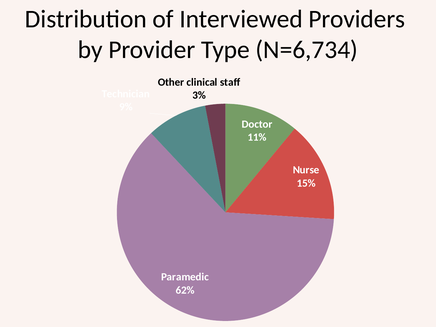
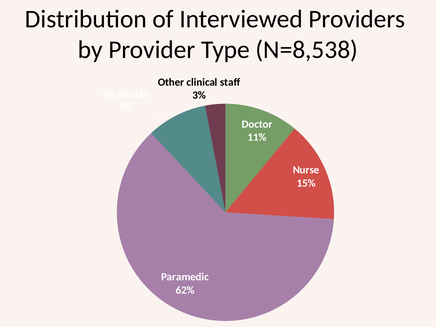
N=6,734: N=6,734 -> N=8,538 (307, 50)
